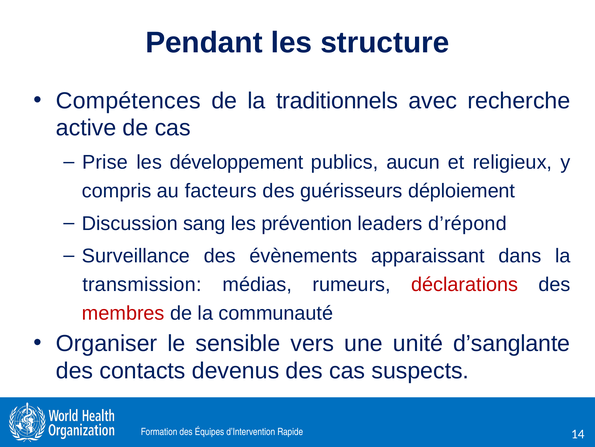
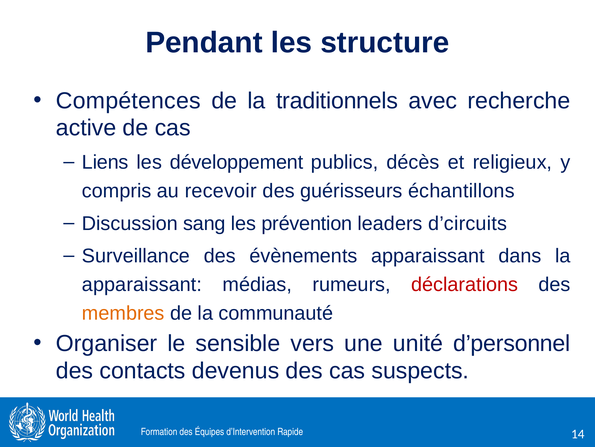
Prise: Prise -> Liens (105, 162)
aucun: aucun -> décès (413, 162)
facteurs: facteurs -> recevoir (221, 191)
déploiement: déploiement -> échantillons (461, 191)
d’répond: d’répond -> d’circuits (468, 223)
transmission: transmission -> apparaissant (142, 284)
membres colour: red -> orange (123, 313)
d’sanglante: d’sanglante -> d’personnel (512, 343)
